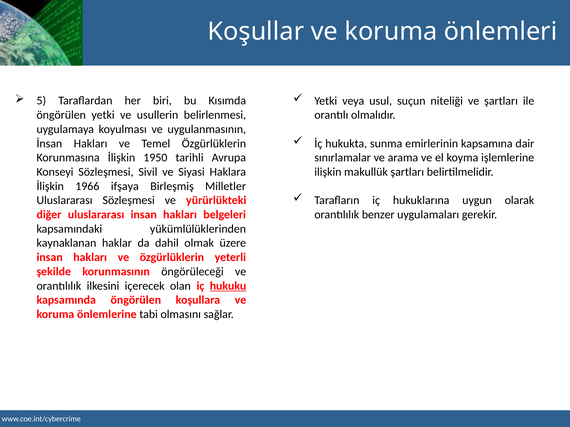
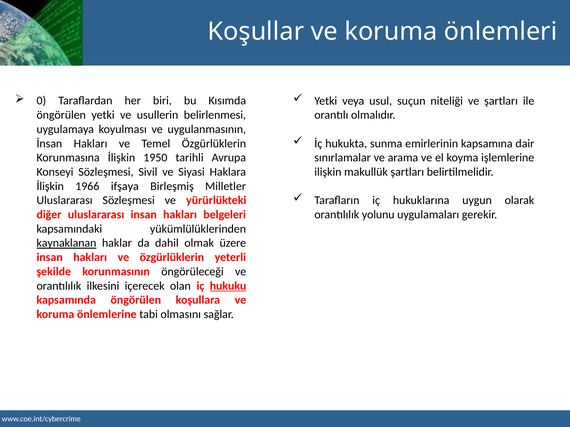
5: 5 -> 0 (41, 101)
benzer: benzer -> yolunu (378, 215)
kaynaklanan underline: none -> present (66, 243)
